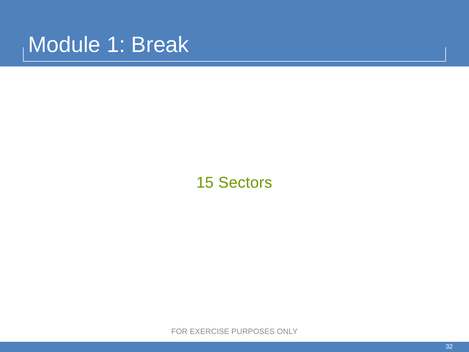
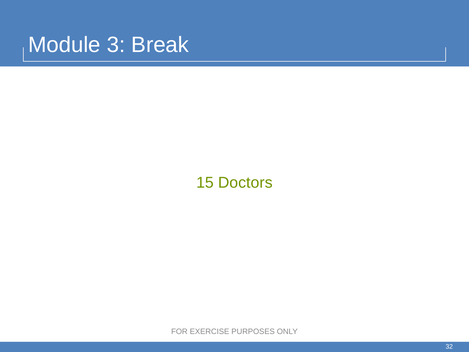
1: 1 -> 3 (116, 45)
Sectors: Sectors -> Doctors (245, 182)
